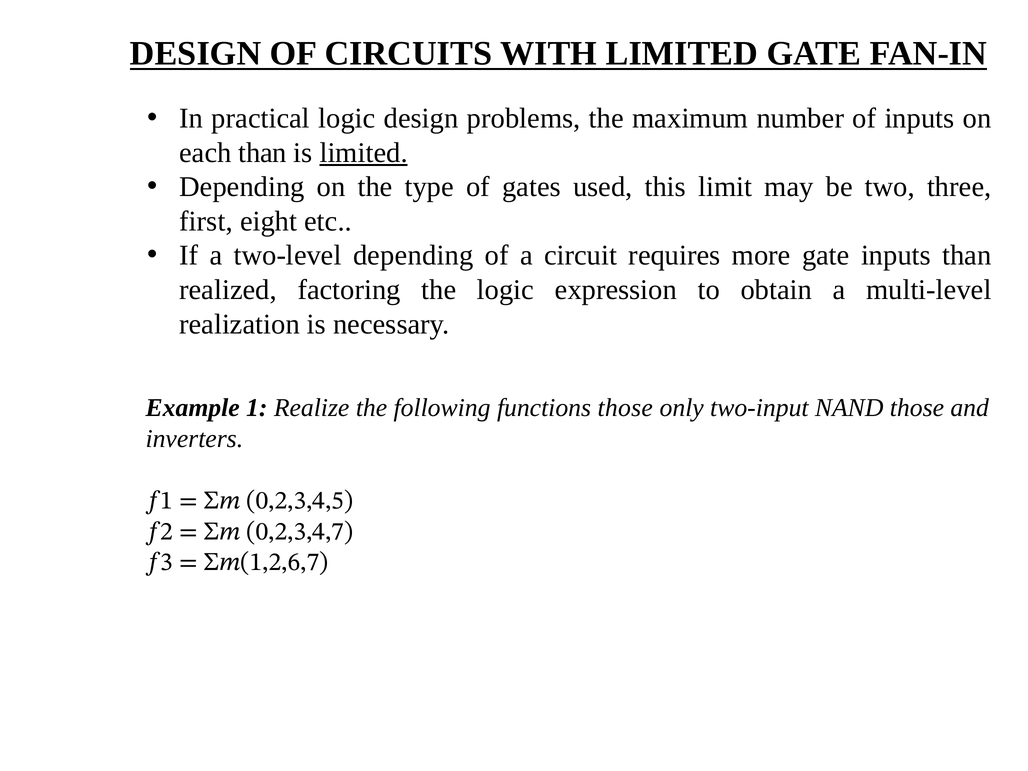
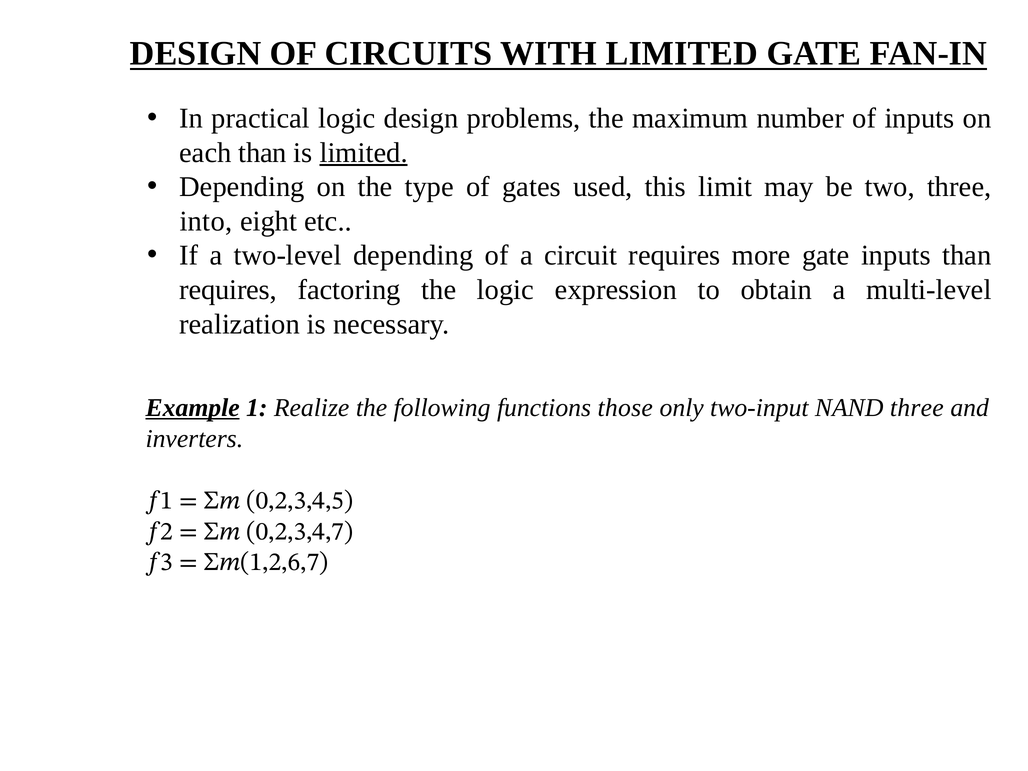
first: first -> into (206, 221)
realized: realized -> requires (228, 290)
Example underline: none -> present (193, 408)
NAND those: those -> three (917, 408)
